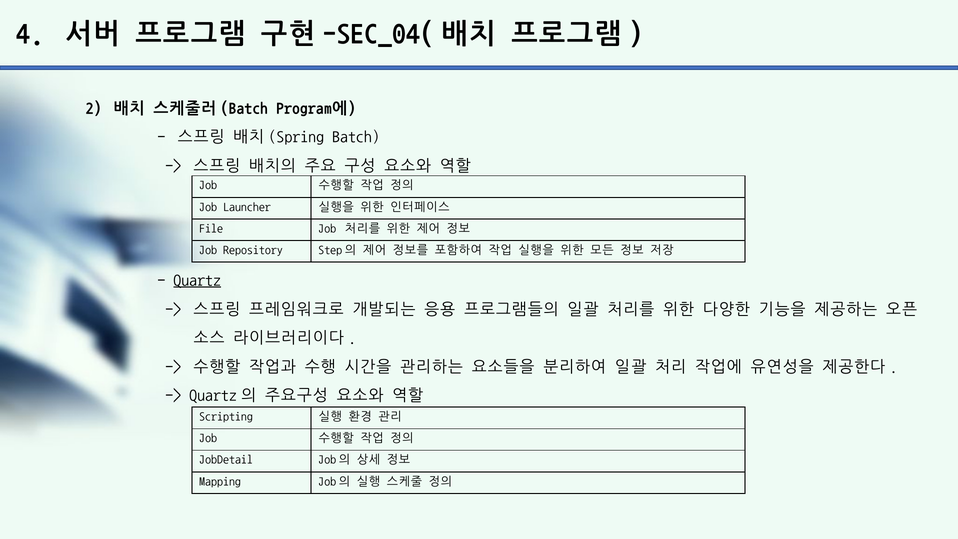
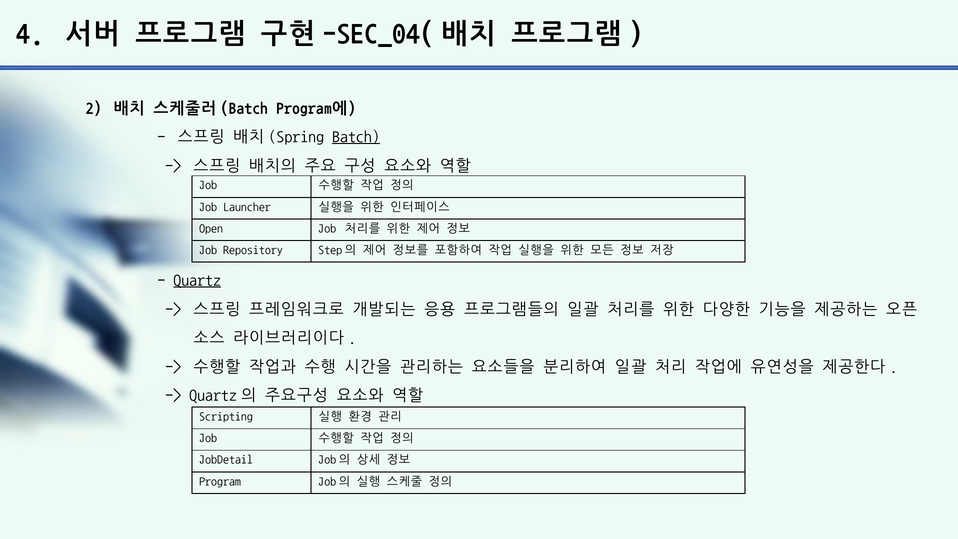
Batch underline: none -> present (356, 137)
File: File -> Open (211, 228)
Mapping: Mapping -> Program (220, 481)
